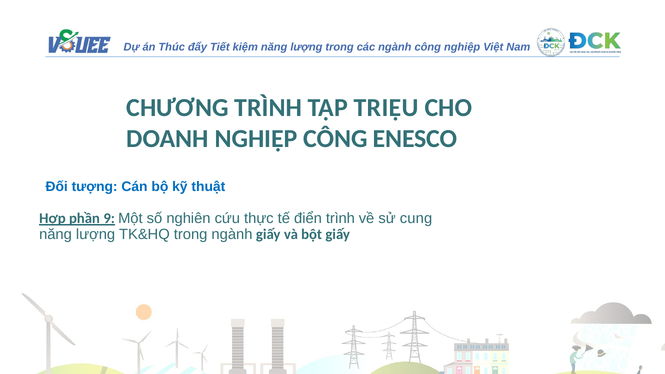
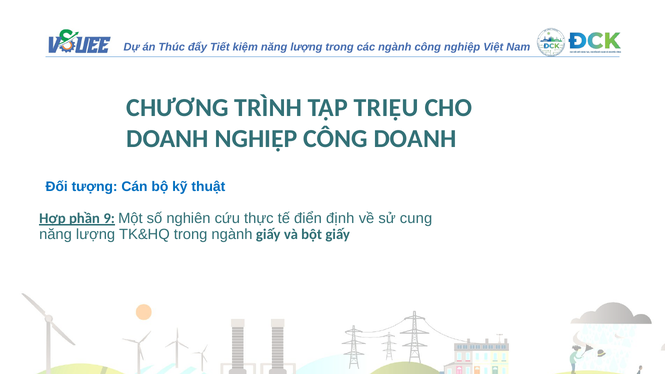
CÔNG ENESCO: ENESCO -> DOANH (415, 139)
điển trình: trình -> định (340, 219)
